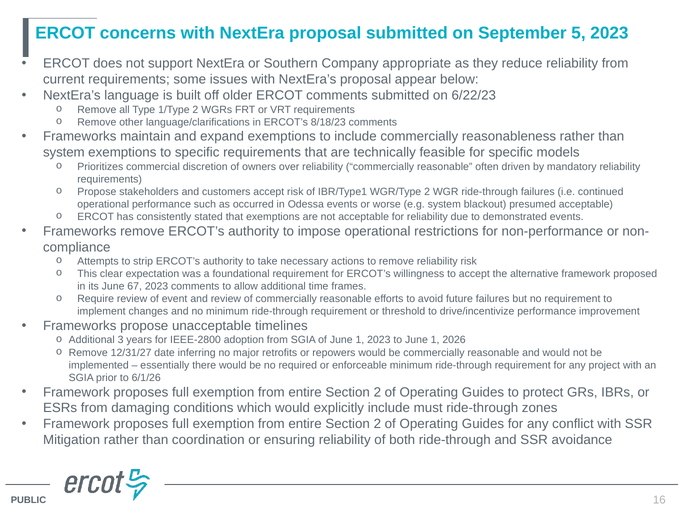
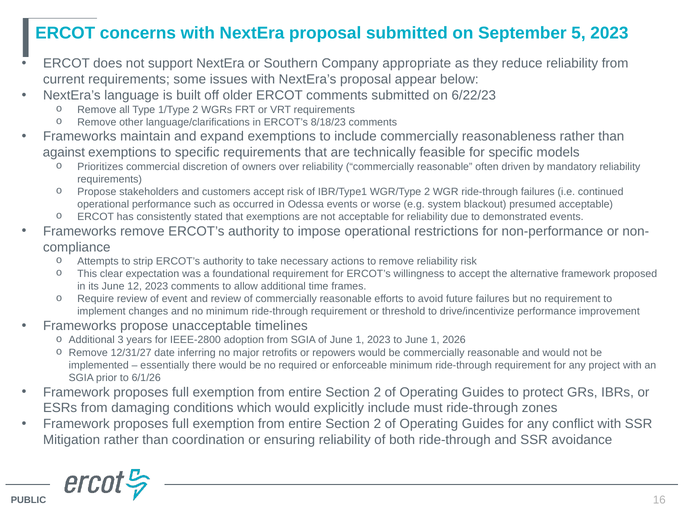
system: system -> against (64, 153)
67: 67 -> 12 (135, 287)
